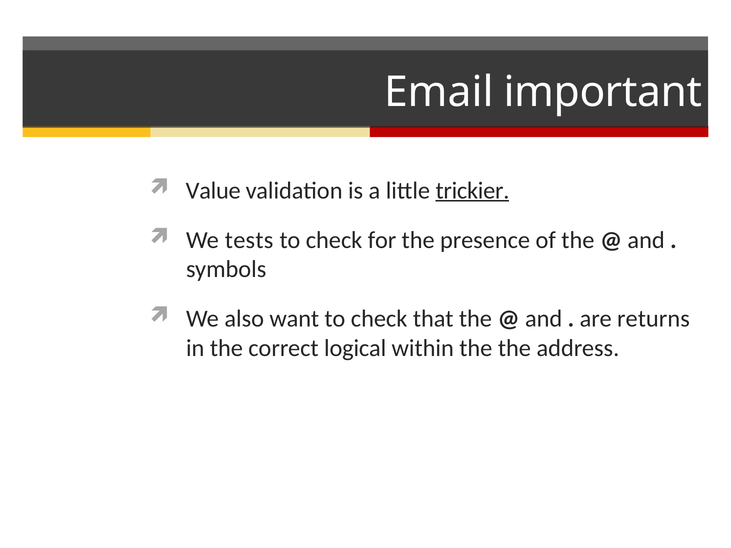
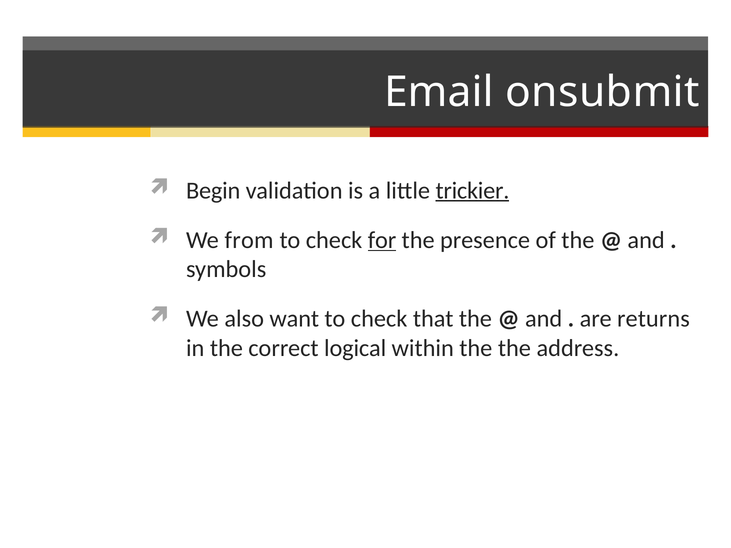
important: important -> onsubmit (602, 92)
Value: Value -> Begin (213, 191)
tests: tests -> from (249, 240)
for underline: none -> present (382, 240)
